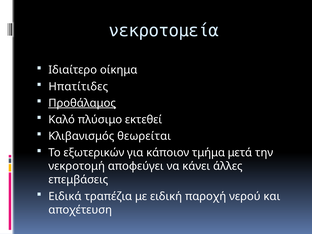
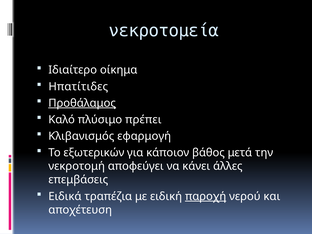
εκτεθεί: εκτεθεί -> πρέπει (143, 120)
θεωρείται: θεωρείται -> εφαρμογή (144, 136)
τμήμα: τμήμα -> βάθος (208, 153)
παροχή underline: none -> present (206, 196)
